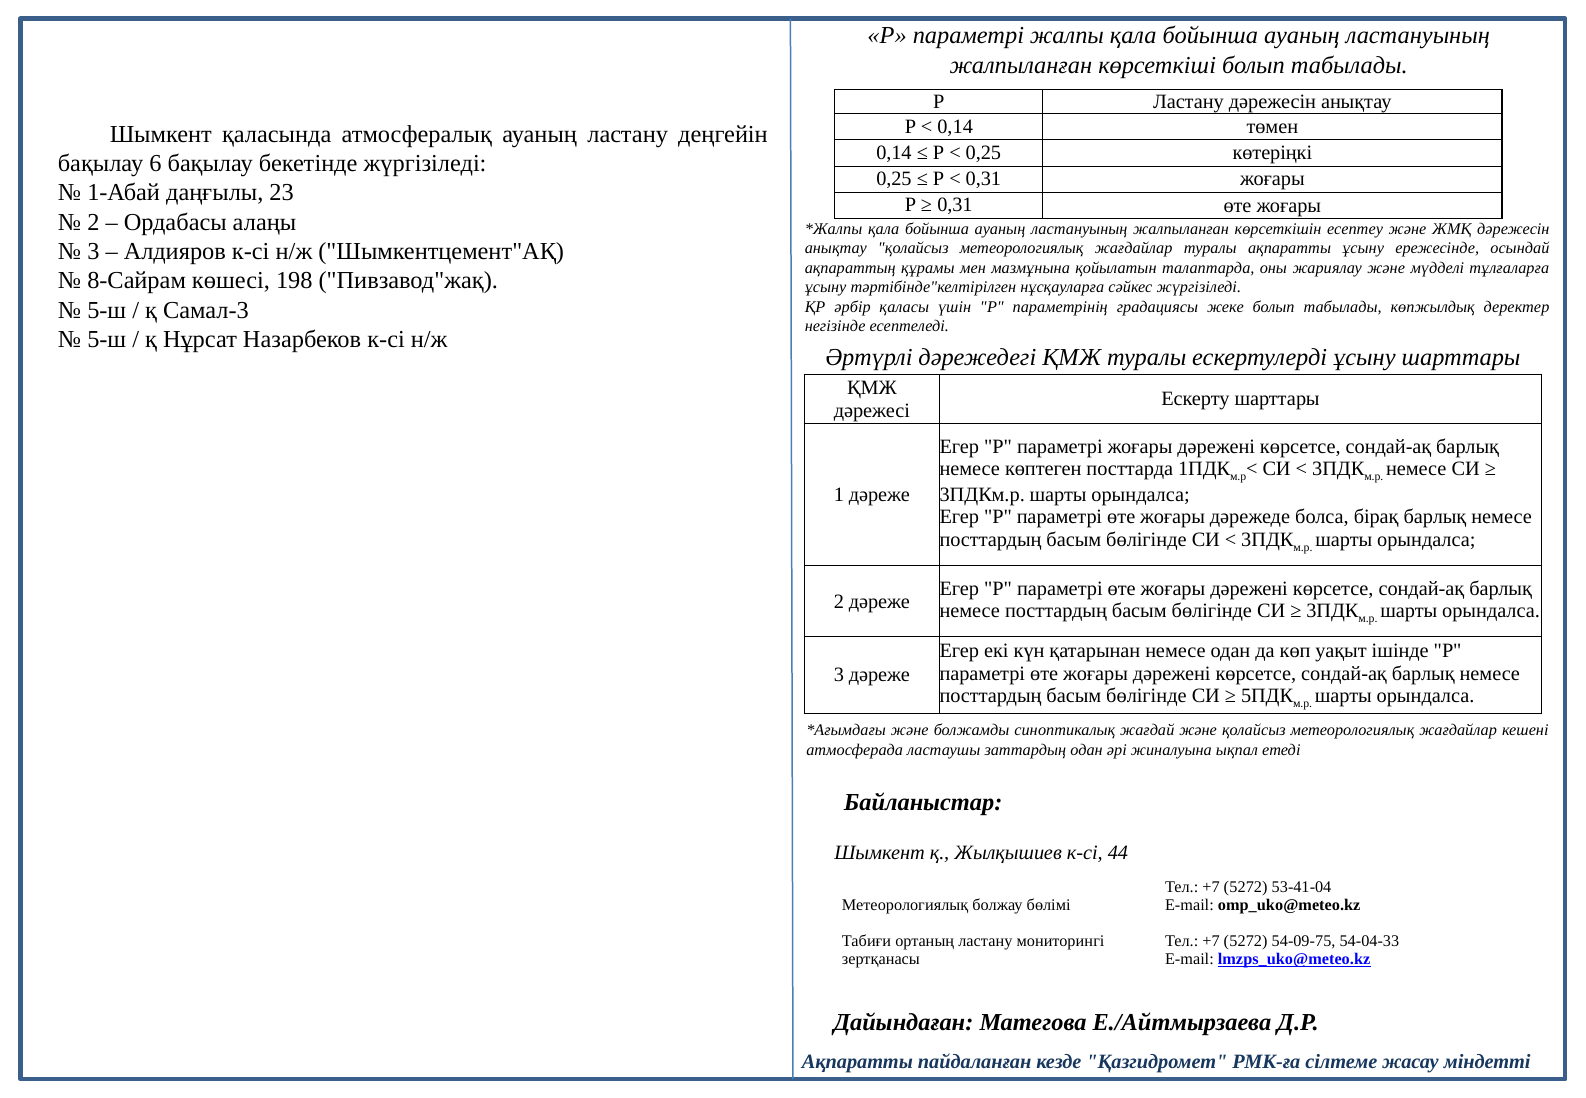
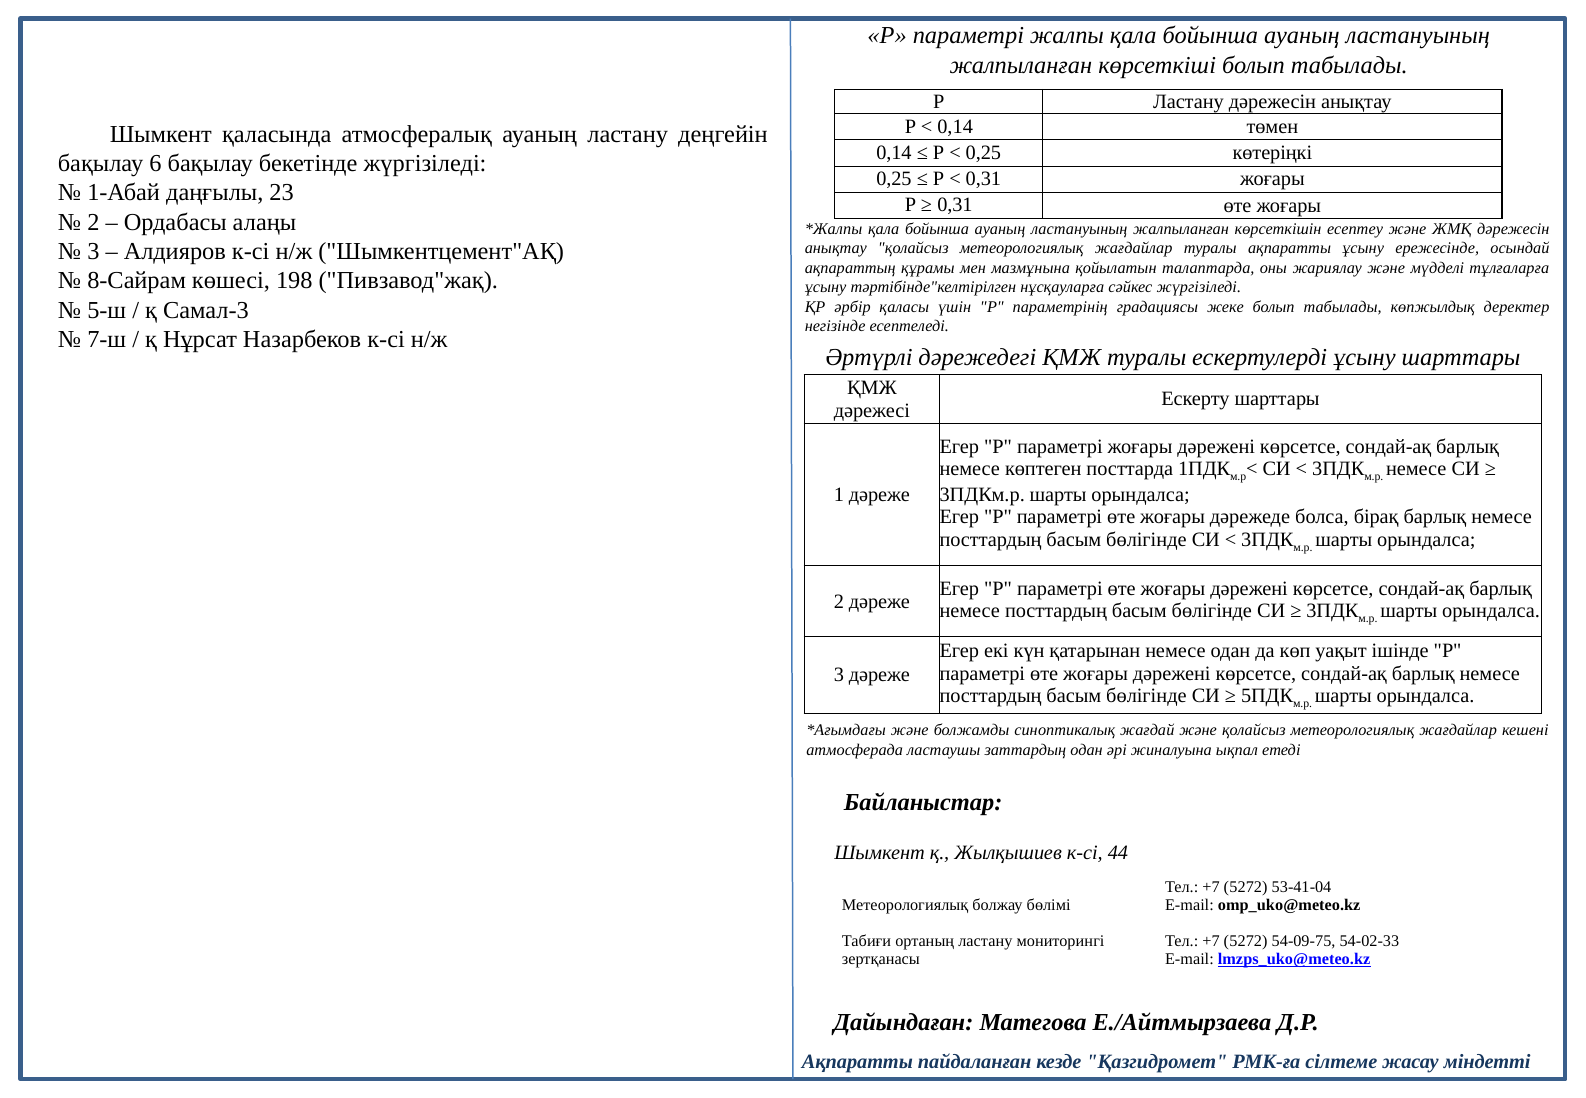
5-ш: 5-ш -> 7-ш (107, 339)
54-04-33: 54-04-33 -> 54-02-33 (1369, 941)
